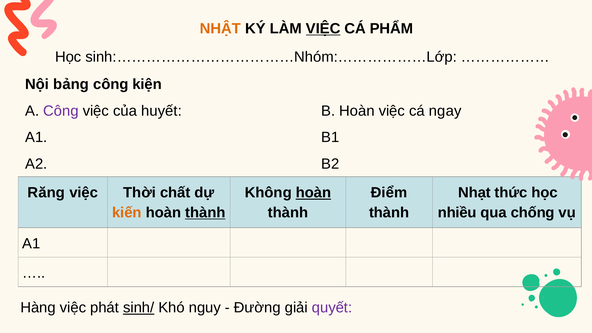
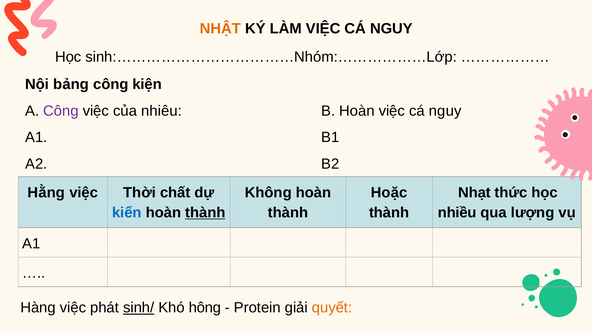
VIỆC underline: present -> none (323, 29)
PHẨM: PHẨM -> NGUY (391, 29)
huyết: huyết -> nhiêu (162, 111)
ngay: ngay -> nguy (445, 111)
Răng: Răng -> Hằng (46, 193)
hoàn underline: present -> none (313, 193)
Điểm: Điểm -> Hoặc (389, 193)
kiến colour: orange -> blue (127, 213)
chống: chống -> lượng (533, 213)
nguy: nguy -> hông (205, 308)
Đường: Đường -> Protein (257, 308)
quyết colour: purple -> orange (332, 308)
